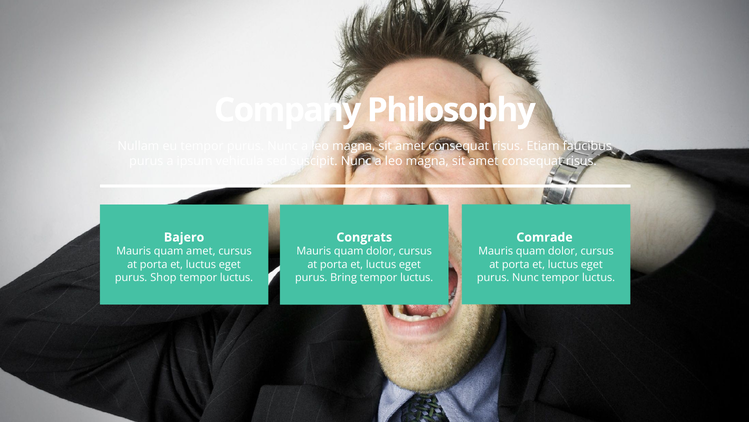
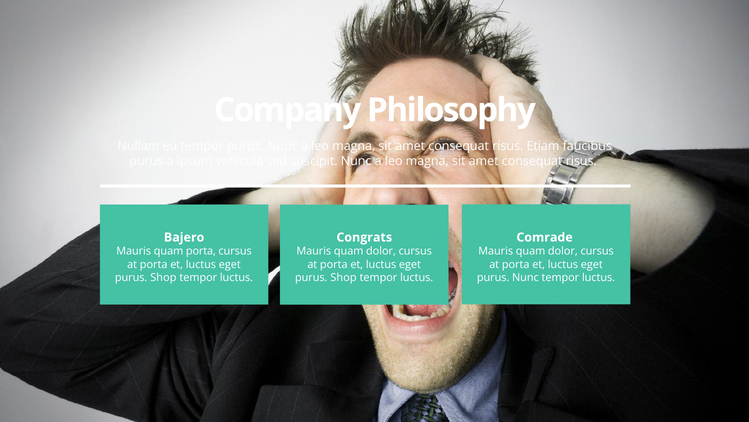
quam amet: amet -> porta (201, 251)
Bring: Bring -> Shop (344, 277)
